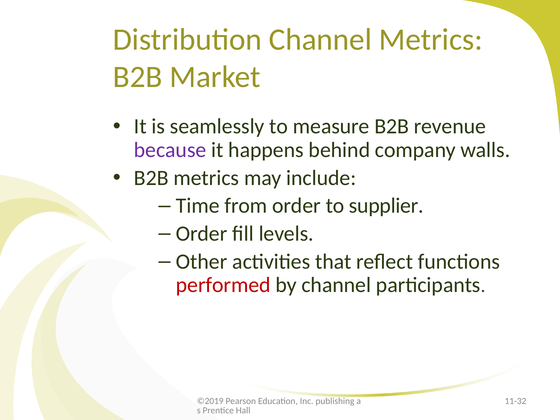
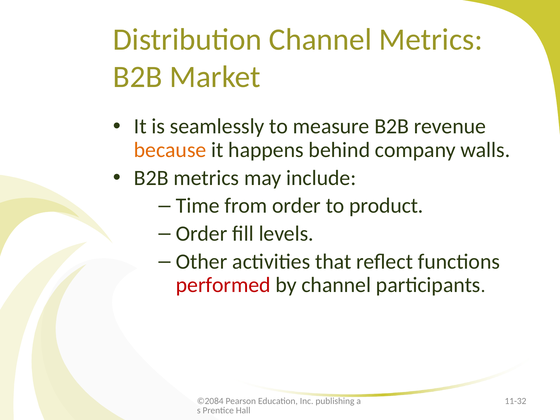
because colour: purple -> orange (170, 150)
supplier: supplier -> product (386, 206)
©2019: ©2019 -> ©2084 (210, 401)
